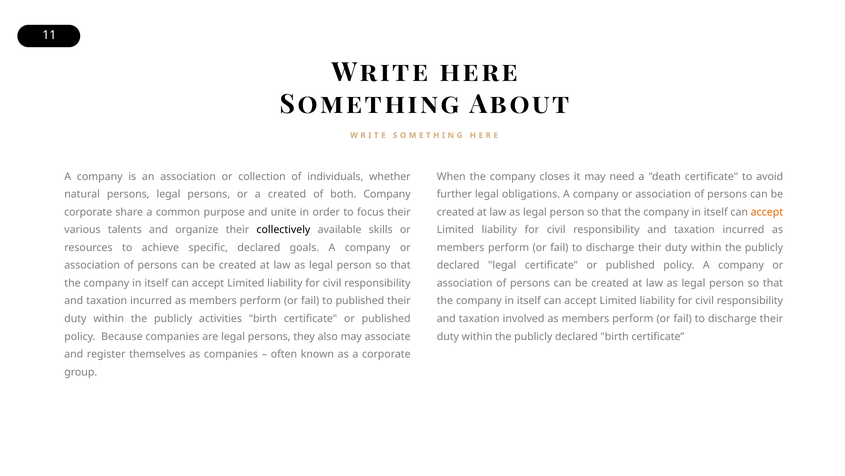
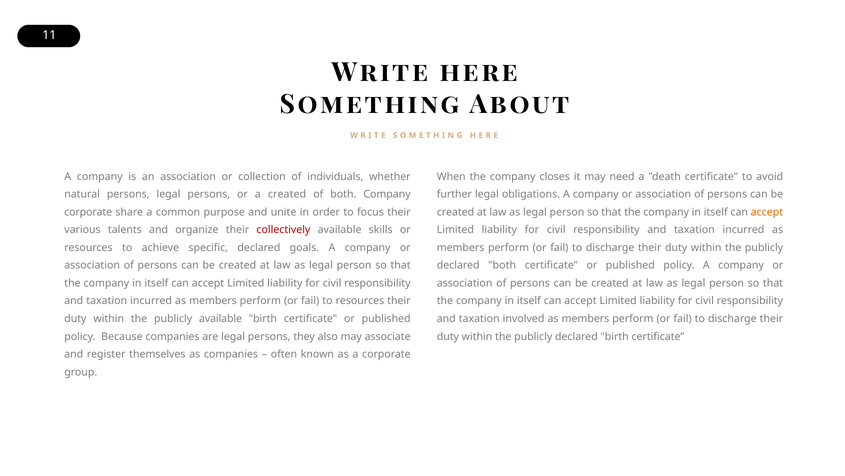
collectively colour: black -> red (283, 230)
declared legal: legal -> both (502, 265)
to published: published -> resources (360, 301)
publicly activities: activities -> available (221, 318)
